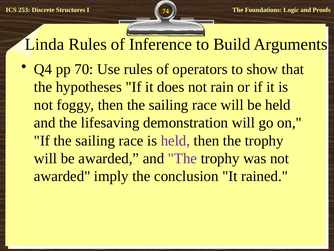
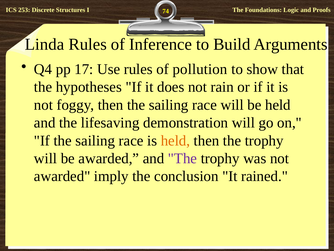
70: 70 -> 17 (84, 69)
operators: operators -> pollution (200, 69)
held colour: purple -> orange (175, 140)
